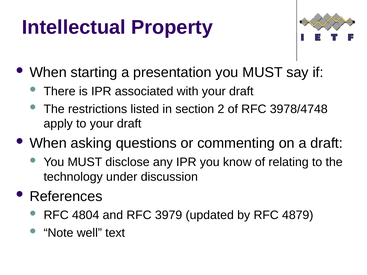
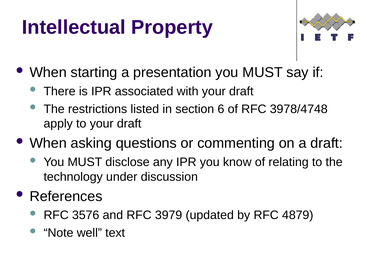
2: 2 -> 6 (221, 109)
4804: 4804 -> 3576 (86, 215)
